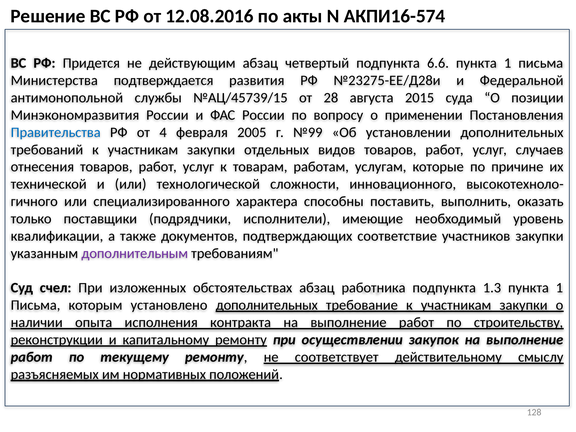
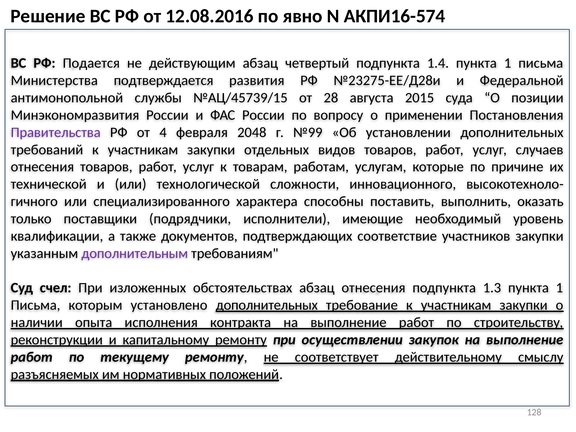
акты: акты -> явно (303, 16)
Придется: Придется -> Подается (91, 63)
6.6: 6.6 -> 1.4 (438, 63)
Правительства colour: blue -> purple (56, 132)
2005: 2005 -> 2048 (252, 132)
абзац работника: работника -> отнесения (373, 288)
